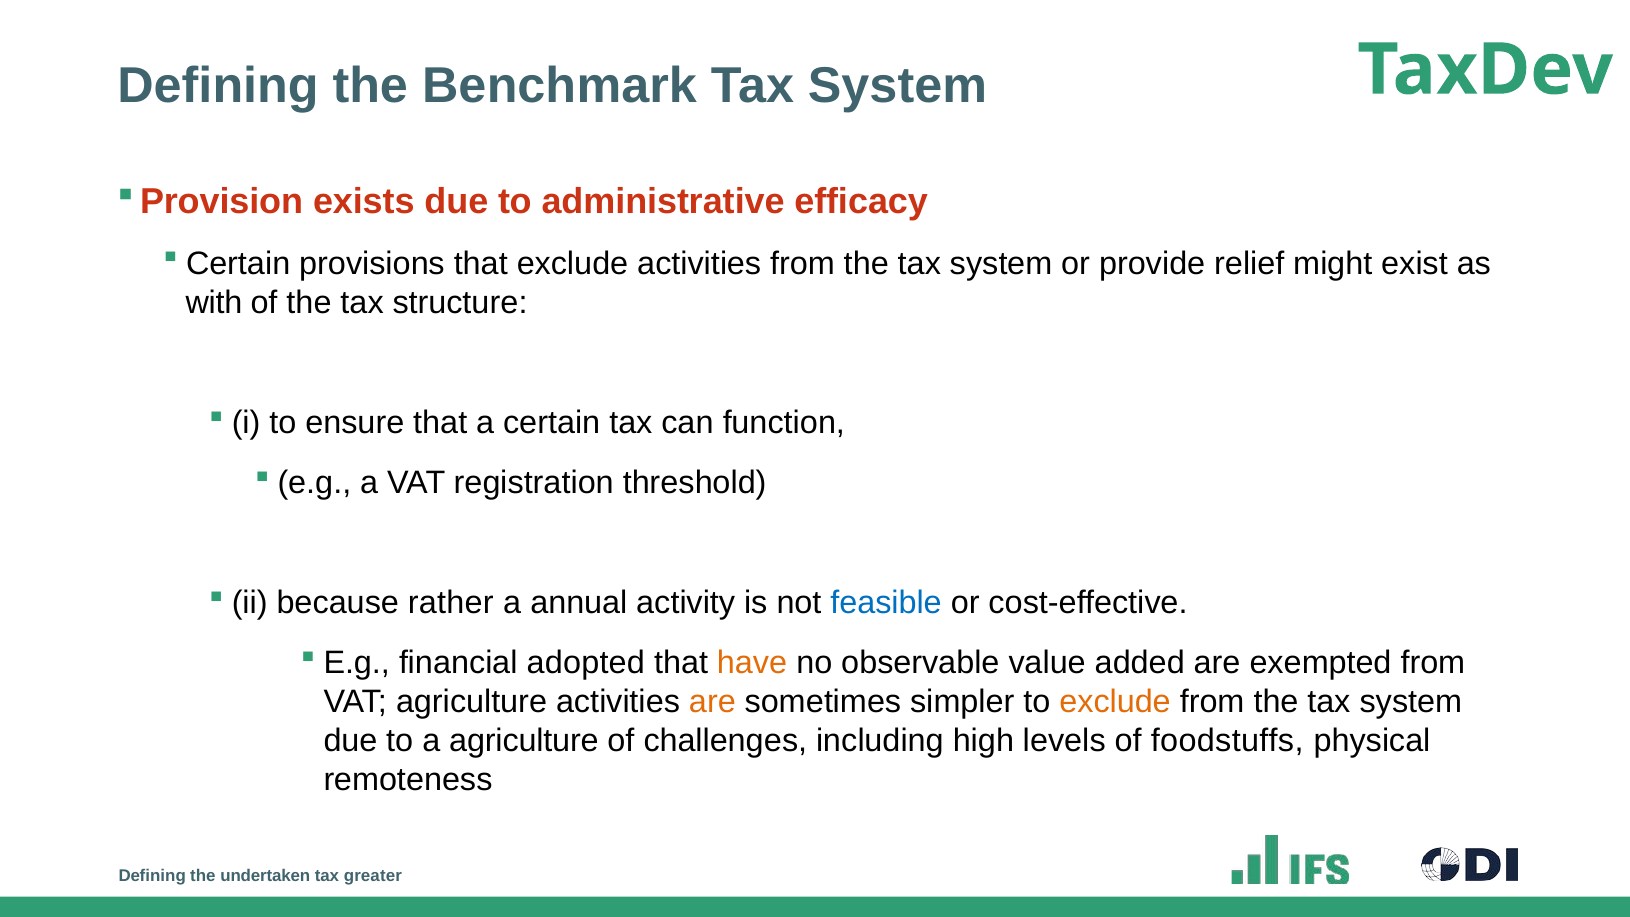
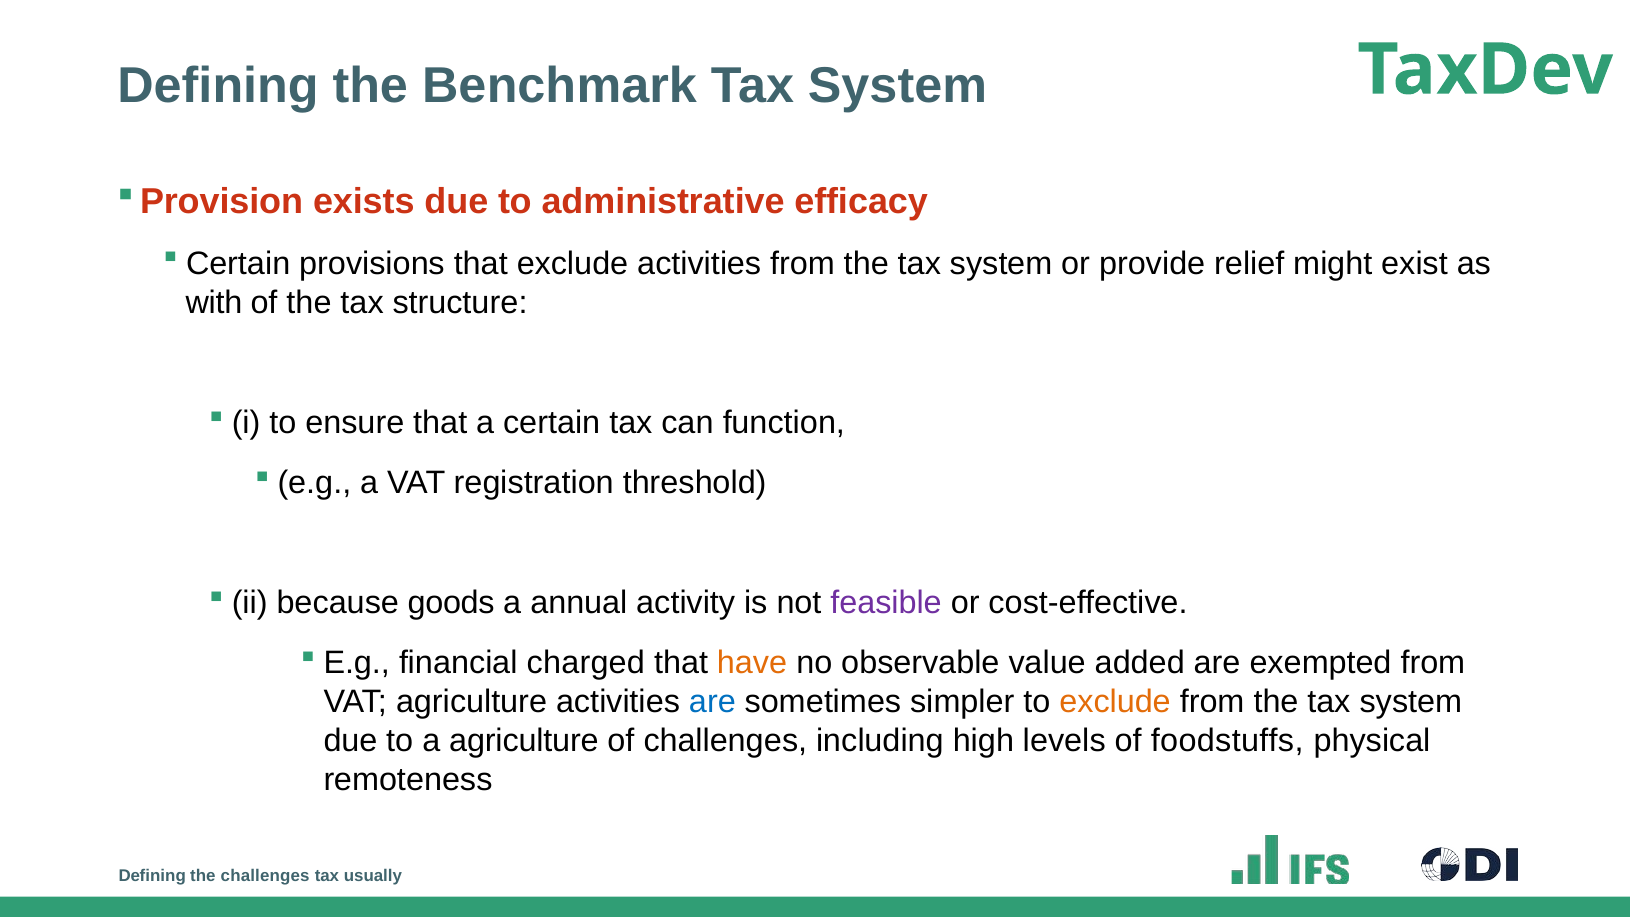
rather: rather -> goods (451, 603)
feasible colour: blue -> purple (886, 603)
adopted: adopted -> charged (586, 663)
are colour: orange -> blue (712, 702)
the undertaken: undertaken -> challenges (265, 875)
greater: greater -> usually (373, 875)
